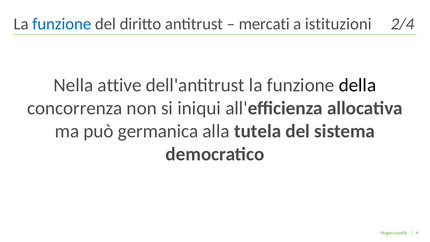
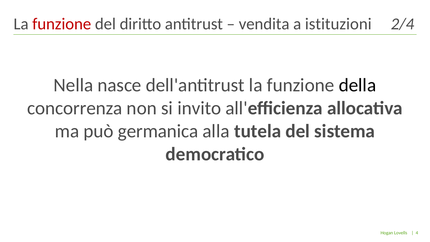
funzione colour: blue -> red (62, 24)
mercati: mercati -> vendita (264, 24)
attive: attive -> nasce (120, 85)
iniqui: iniqui -> invito (199, 108)
